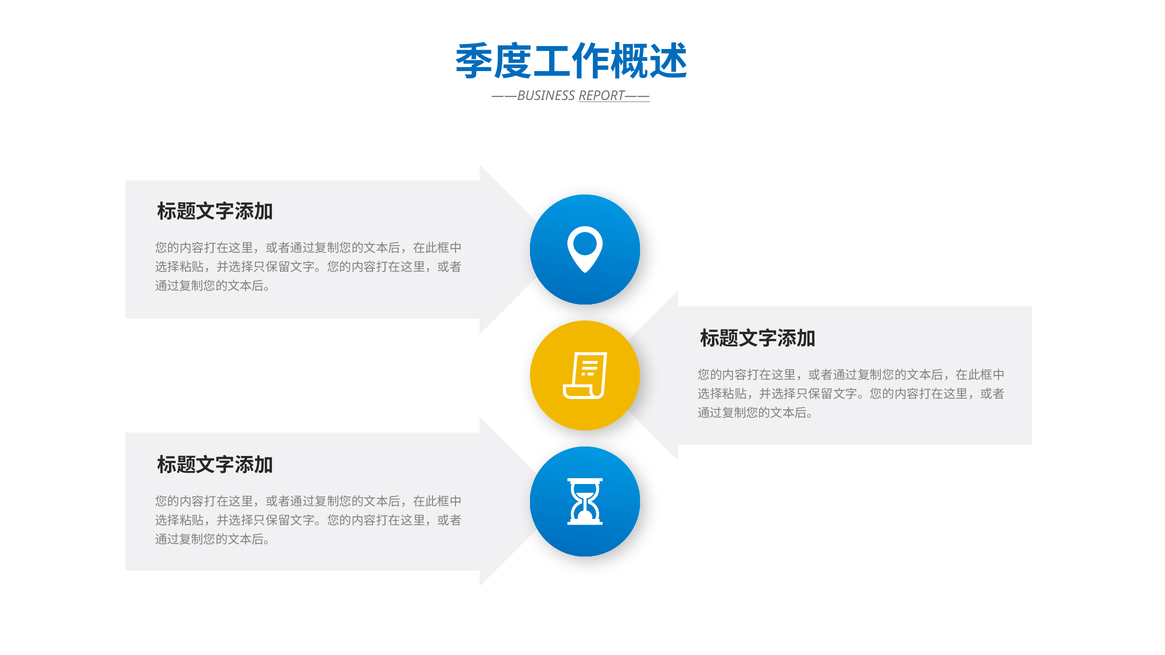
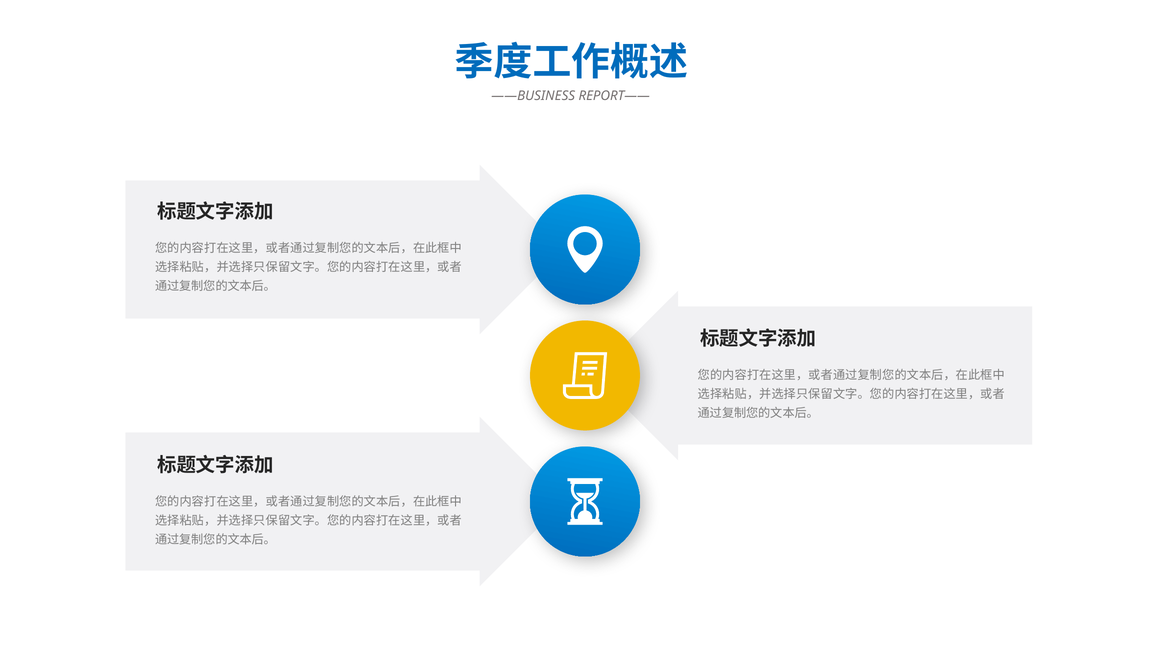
REPORT—— underline: present -> none (614, 96)
